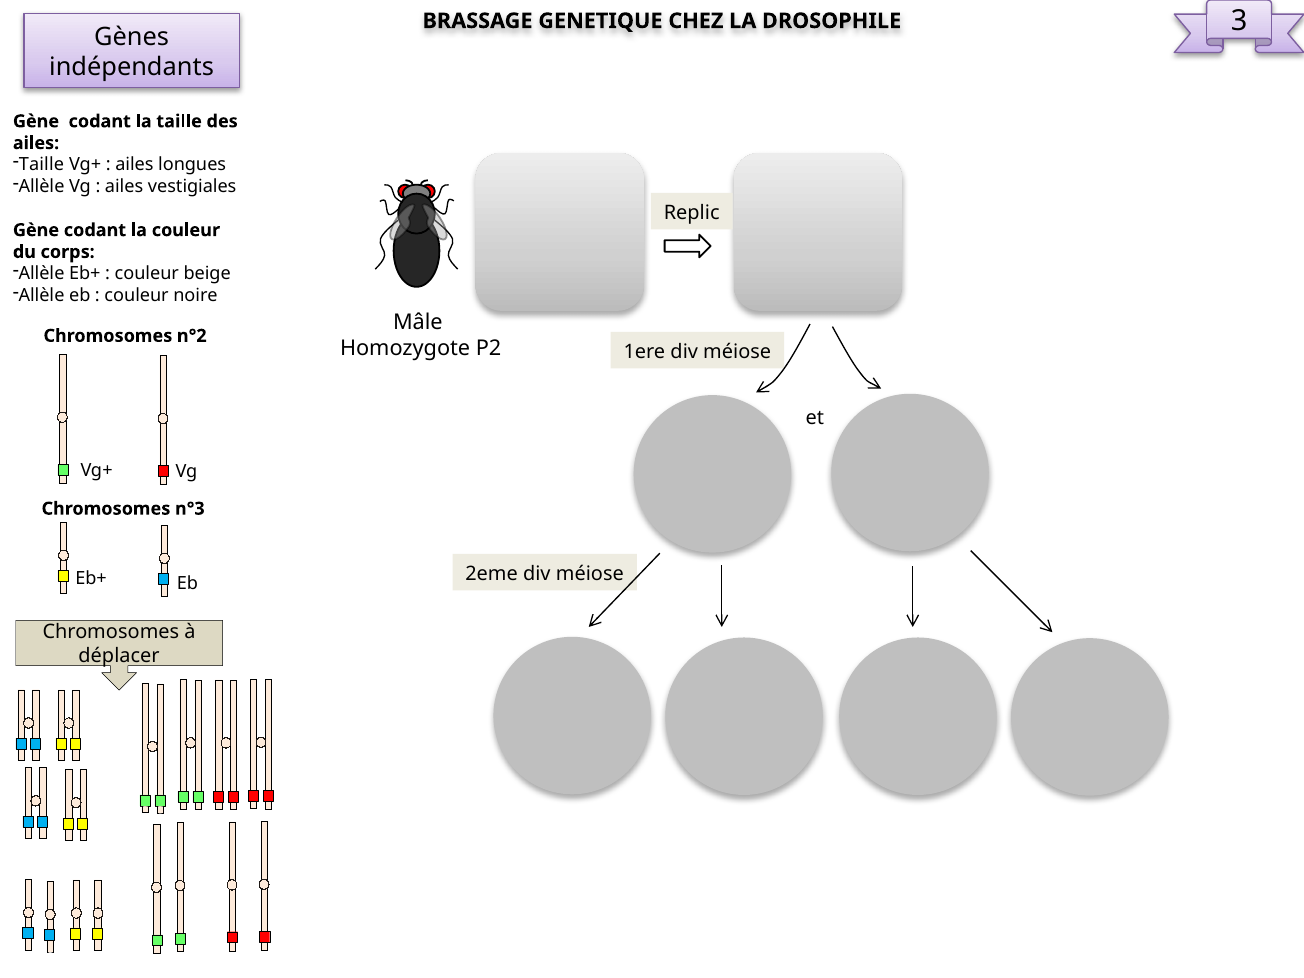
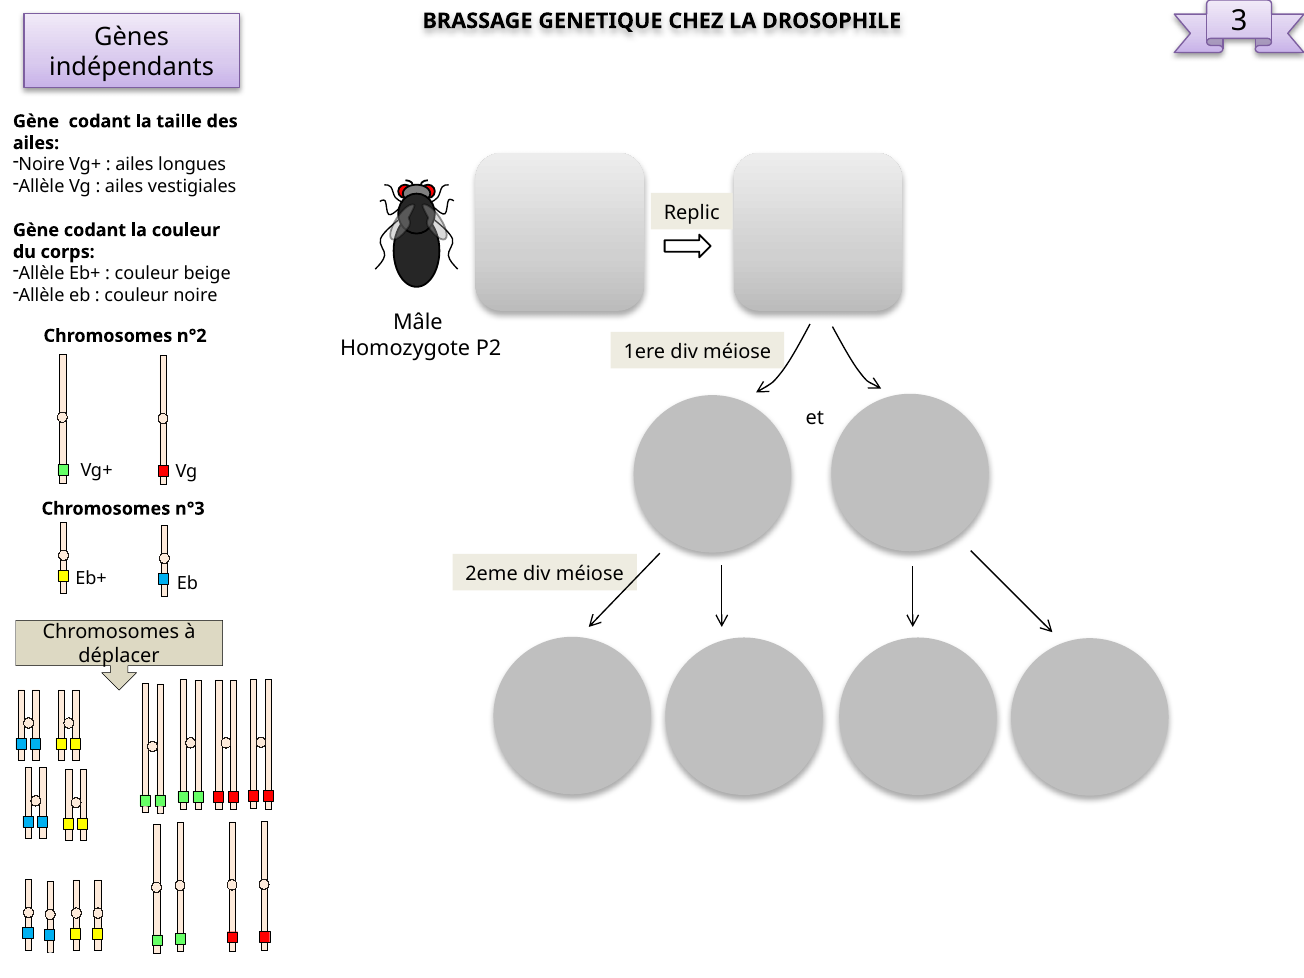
Taille: Taille -> Noire (42, 165)
